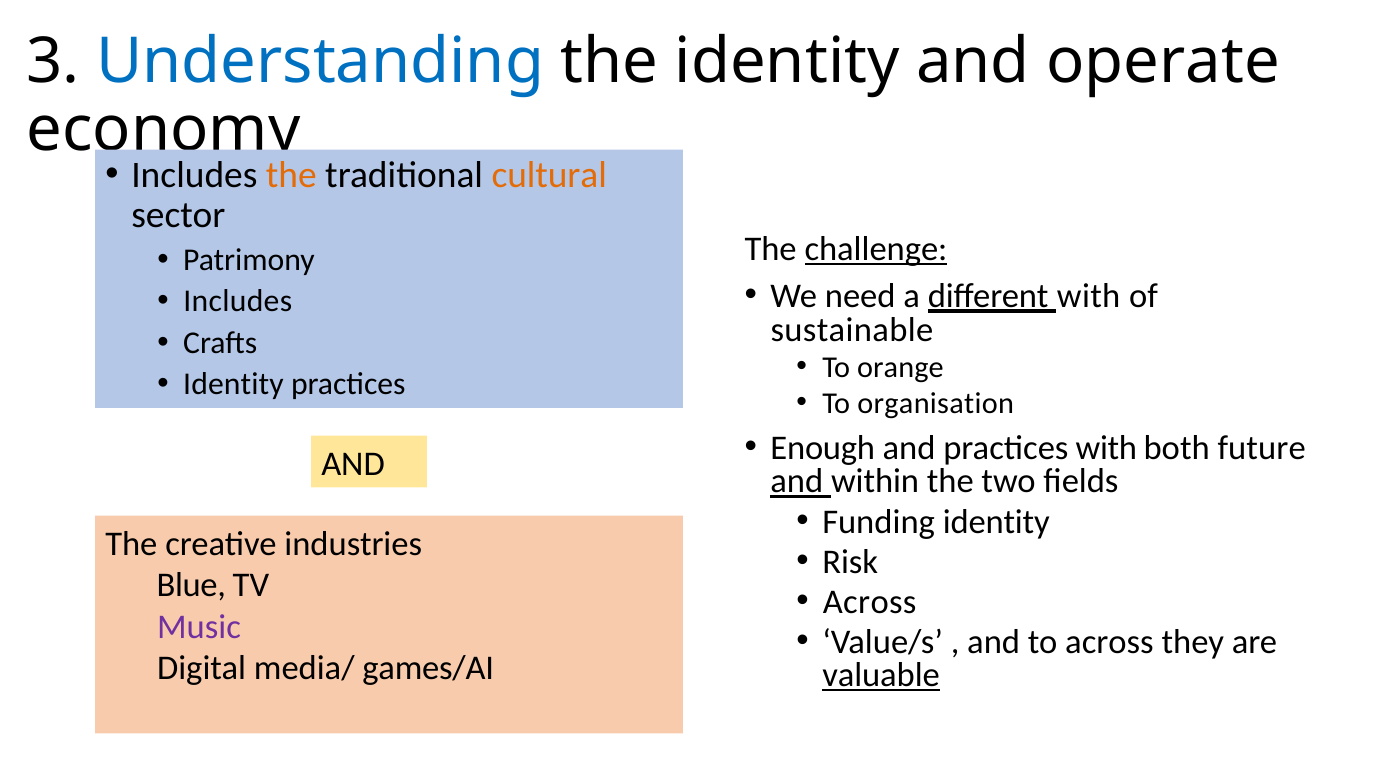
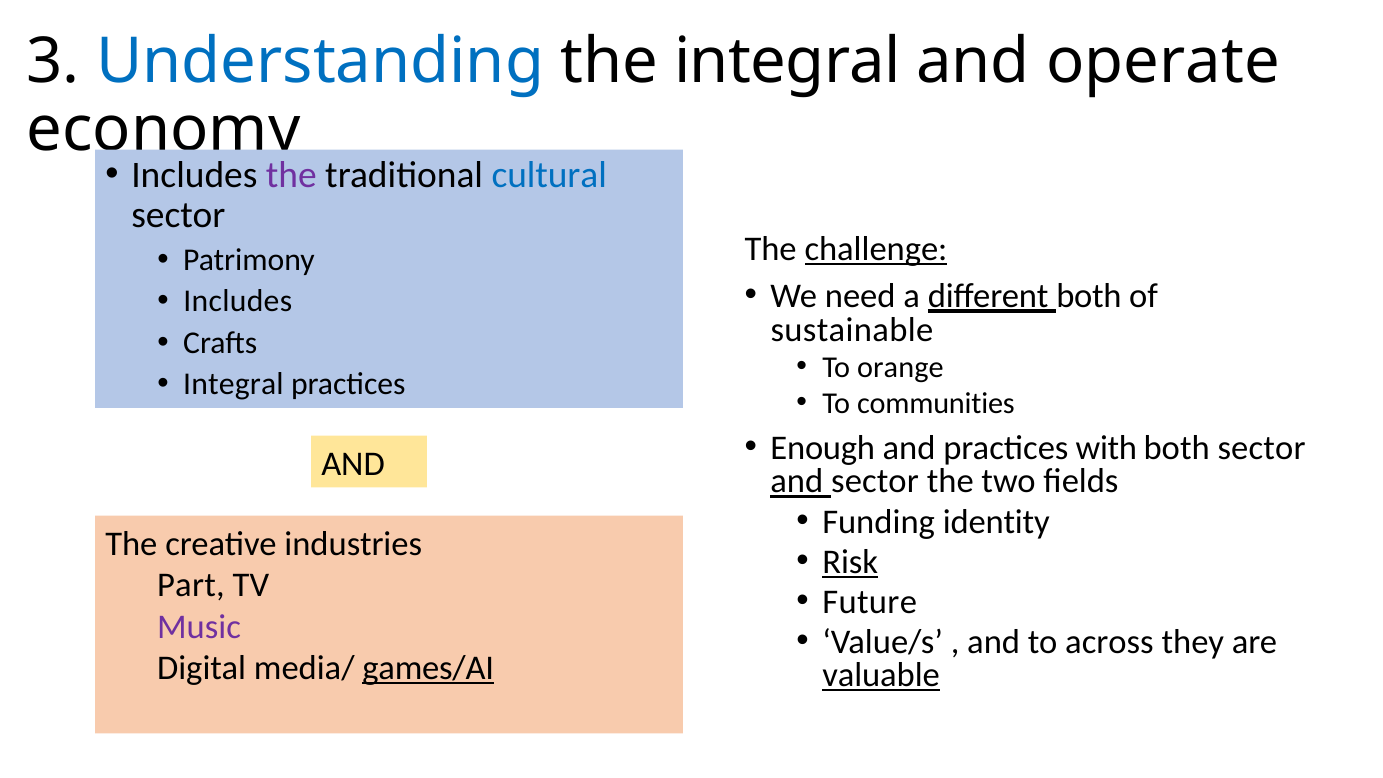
the identity: identity -> integral (788, 61)
the colour: orange -> purple (291, 175)
cultural colour: orange -> blue (549, 175)
different with: with -> both (1089, 296)
Identity: Identity -> Integral (233, 384)
organisation: organisation -> communities (936, 404)
both future: future -> sector (1262, 448)
and within: within -> sector (875, 482)
Risk underline: none -> present (850, 562)
Blue: Blue -> Part (191, 585)
Across: Across -> Future (870, 602)
games/AI underline: none -> present (428, 668)
